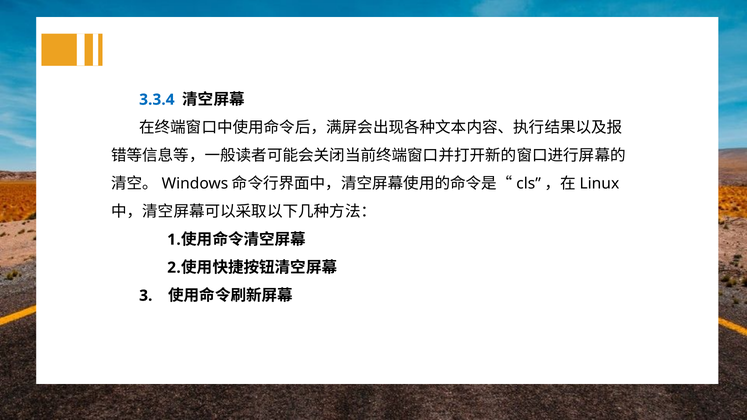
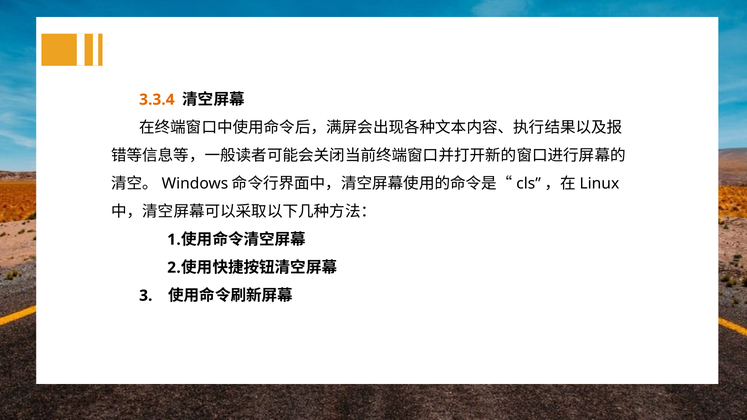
3.3.4 colour: blue -> orange (157, 100)
